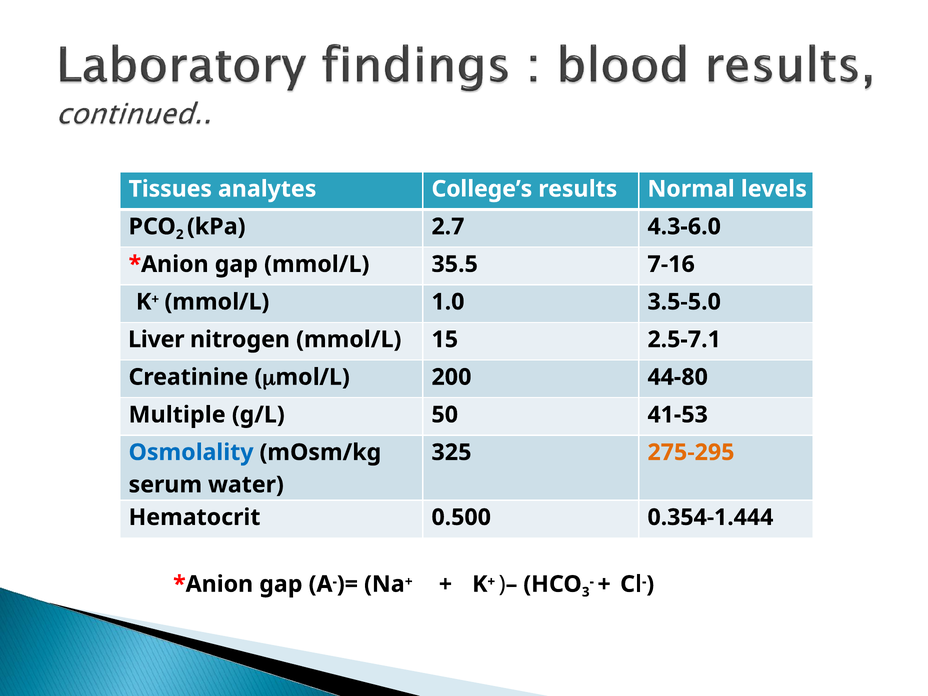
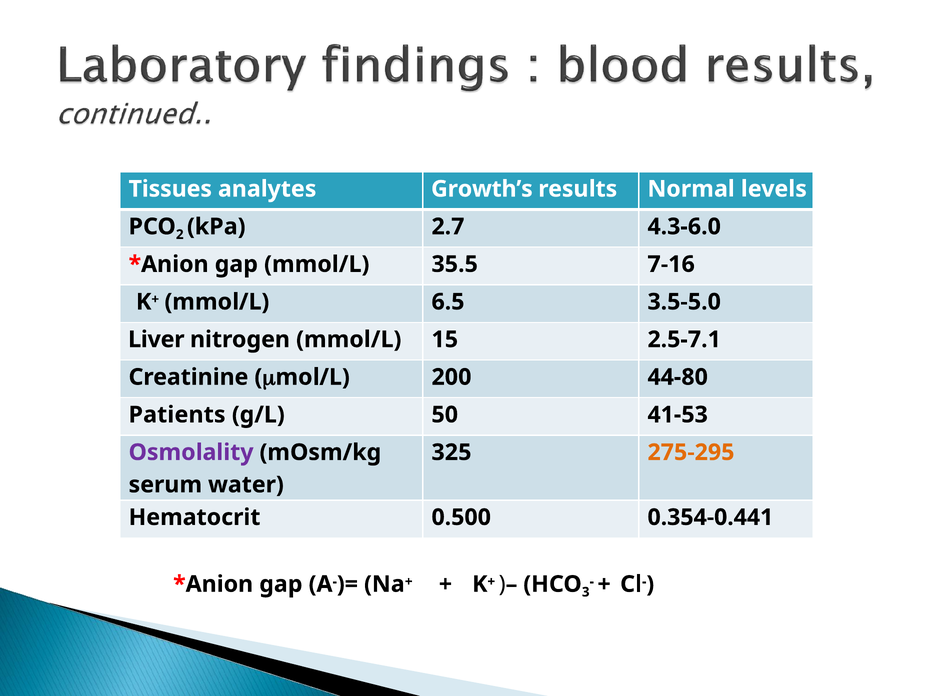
College’s: College’s -> Growth’s (482, 189)
1.0: 1.0 -> 6.5 (448, 302)
Multiple: Multiple -> Patients (177, 415)
Osmolality colour: blue -> purple (191, 452)
0.354-1.444: 0.354-1.444 -> 0.354-0.441 (710, 517)
